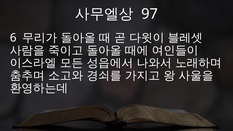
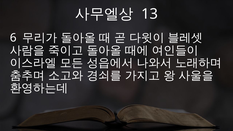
97: 97 -> 13 (150, 14)
